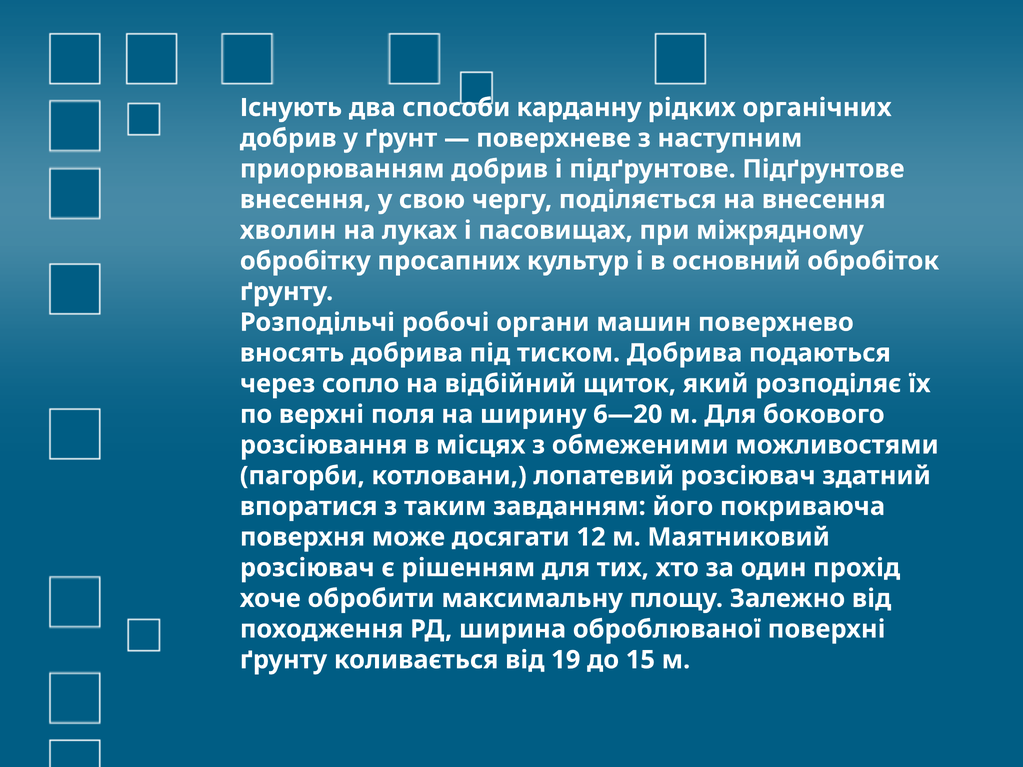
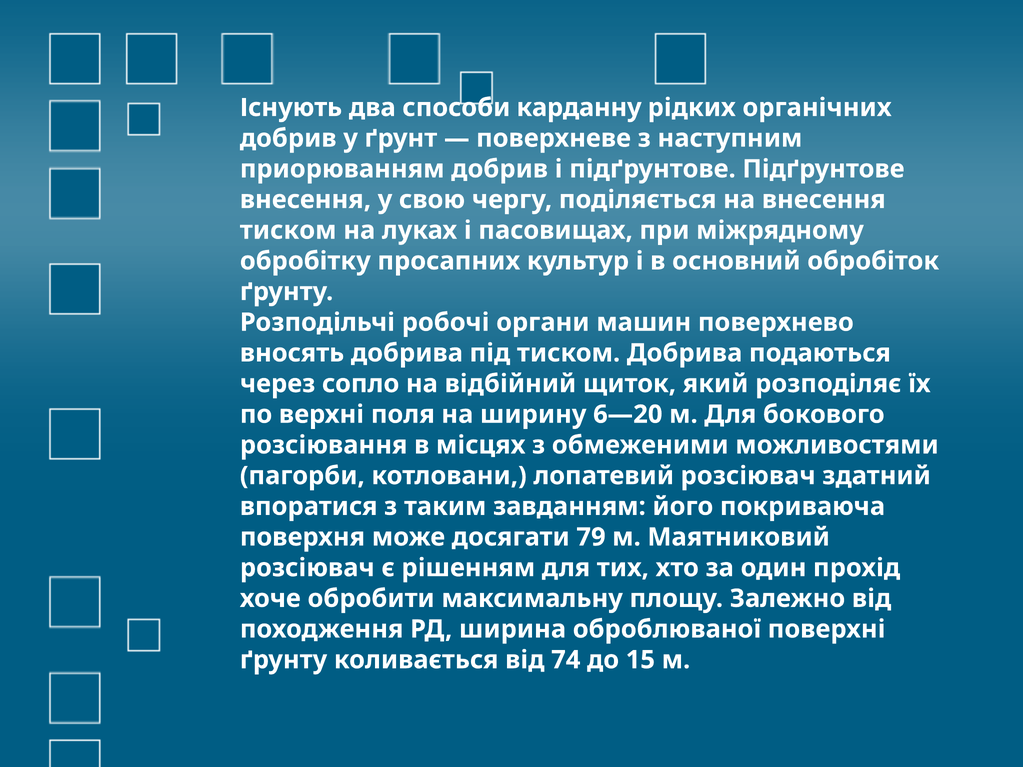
хволин: хволин -> тиском (288, 230)
12: 12 -> 79 (591, 537)
19: 19 -> 74 (566, 660)
